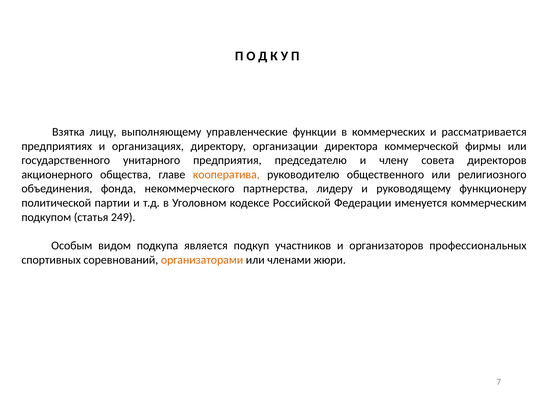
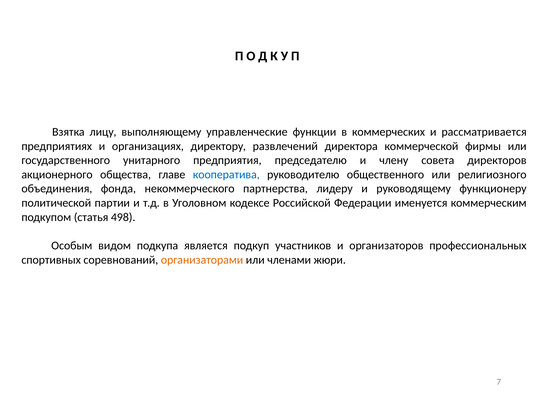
организации: организации -> развлечений (285, 146)
кооператива colour: orange -> blue (226, 174)
249: 249 -> 498 (123, 217)
